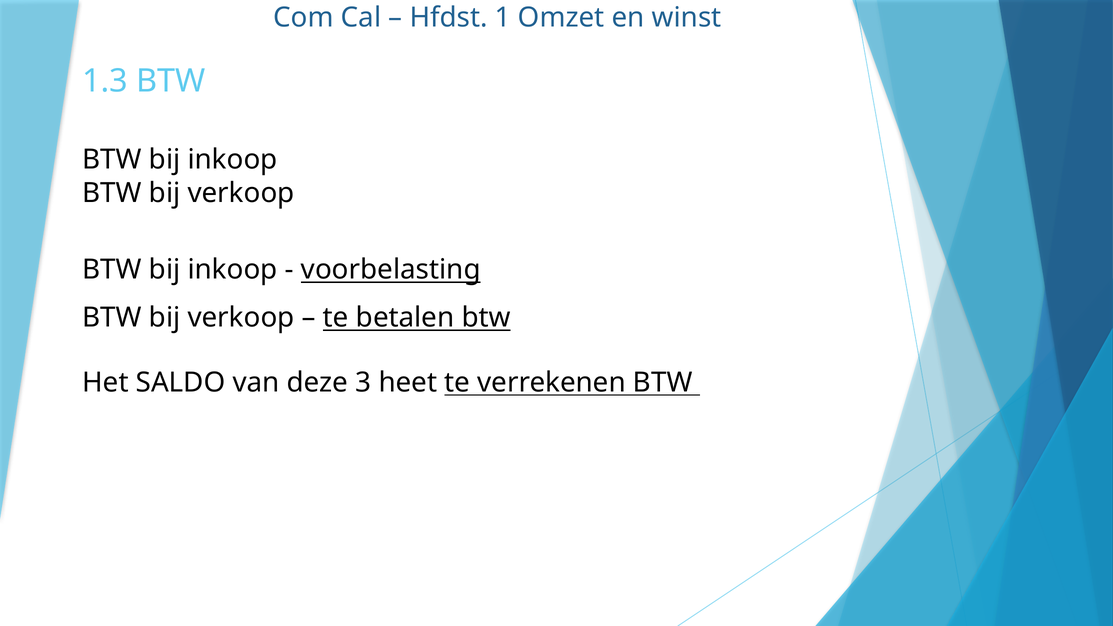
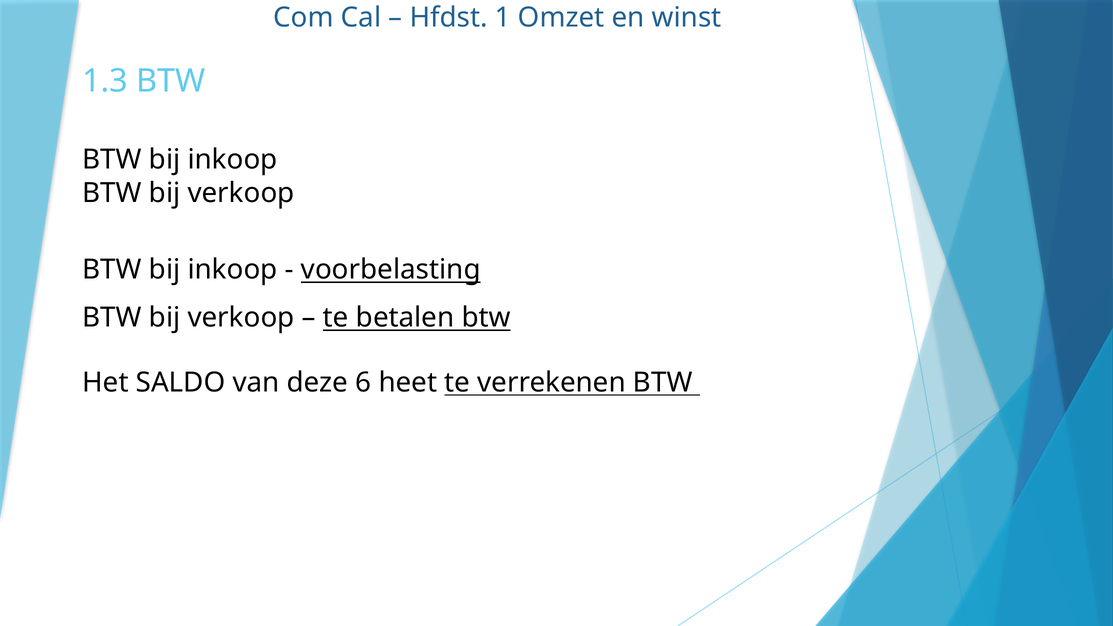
3: 3 -> 6 (363, 382)
